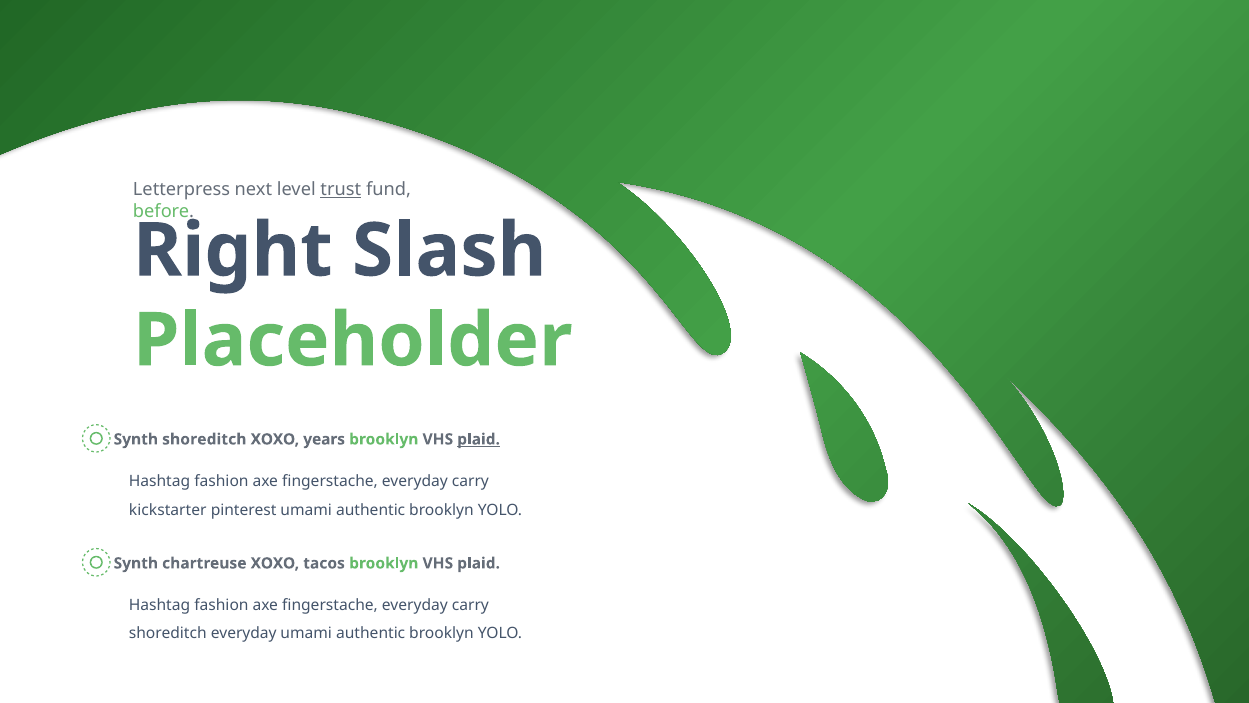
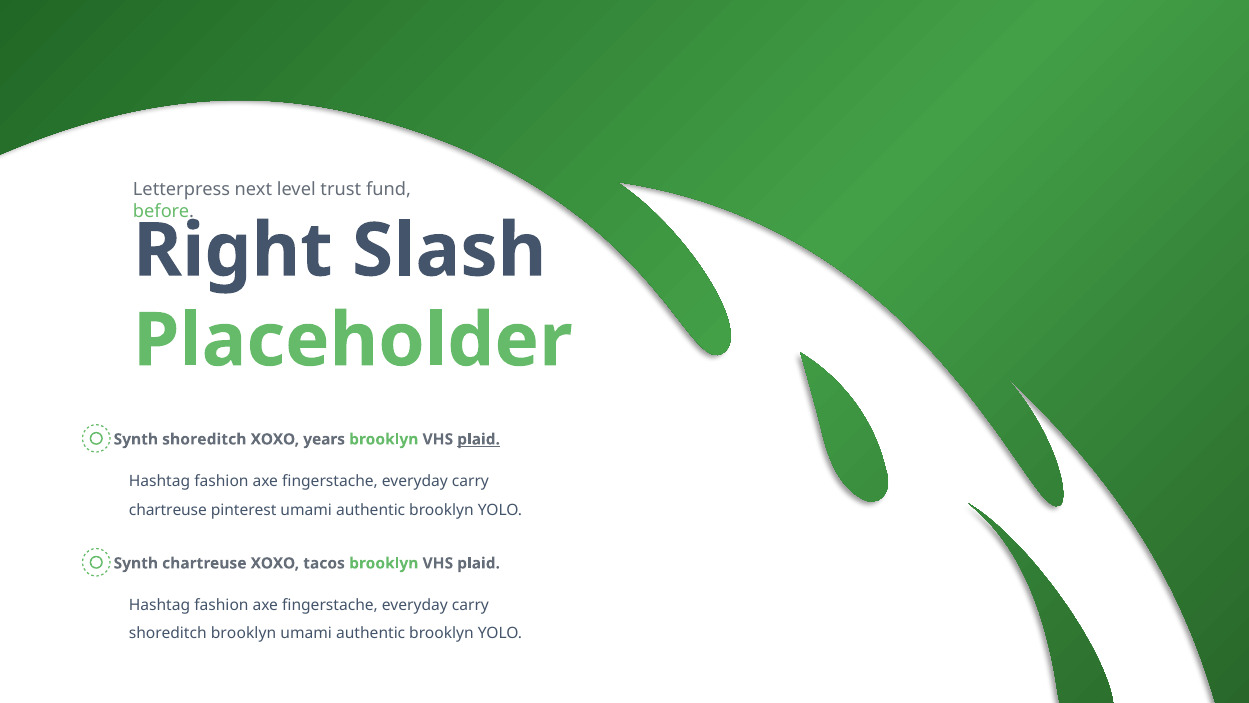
trust underline: present -> none (341, 189)
kickstarter: kickstarter -> chartreuse (168, 510)
shoreditch everyday: everyday -> brooklyn (244, 633)
